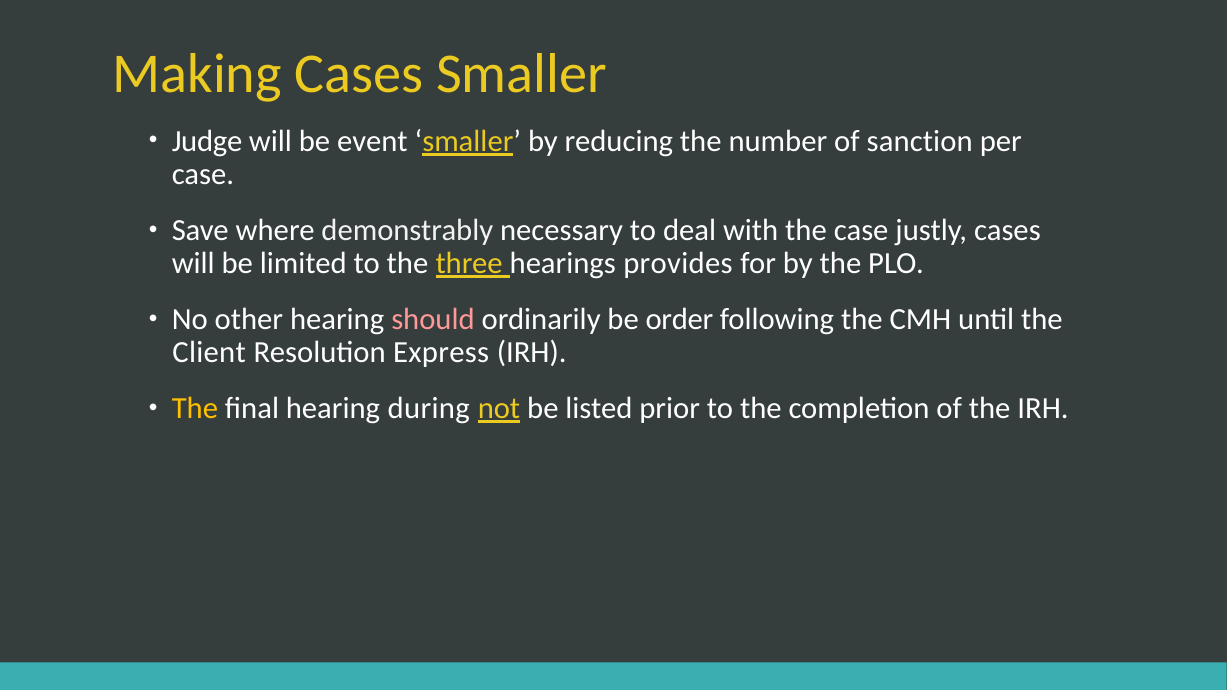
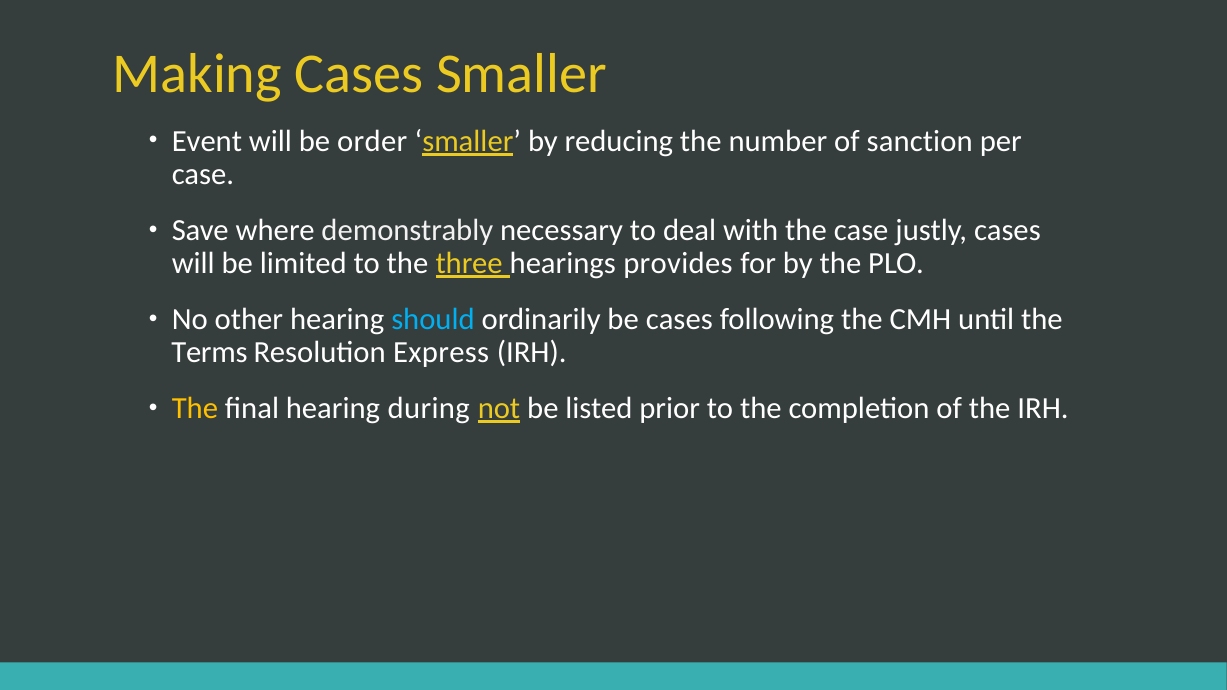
Judge: Judge -> Event (207, 141)
event: event -> order (372, 141)
should colour: pink -> light blue (433, 320)
be order: order -> cases (679, 320)
Client: Client -> Terms (209, 353)
